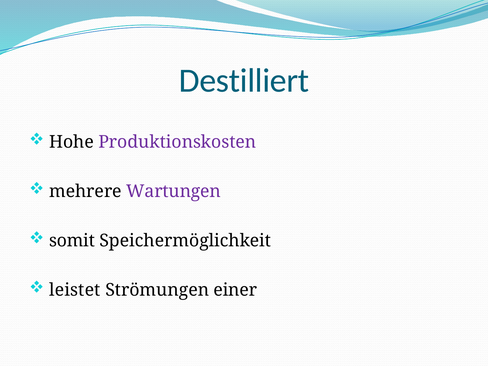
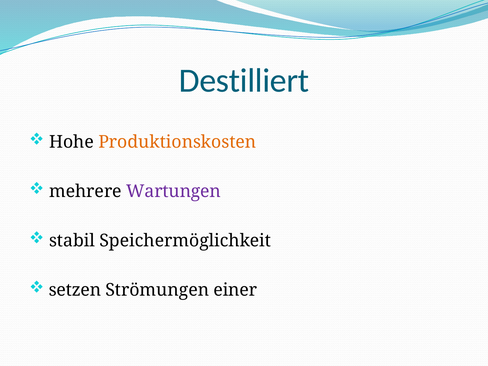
Produktionskosten colour: purple -> orange (177, 142)
somit: somit -> stabil (72, 241)
leistet: leistet -> setzen (75, 290)
